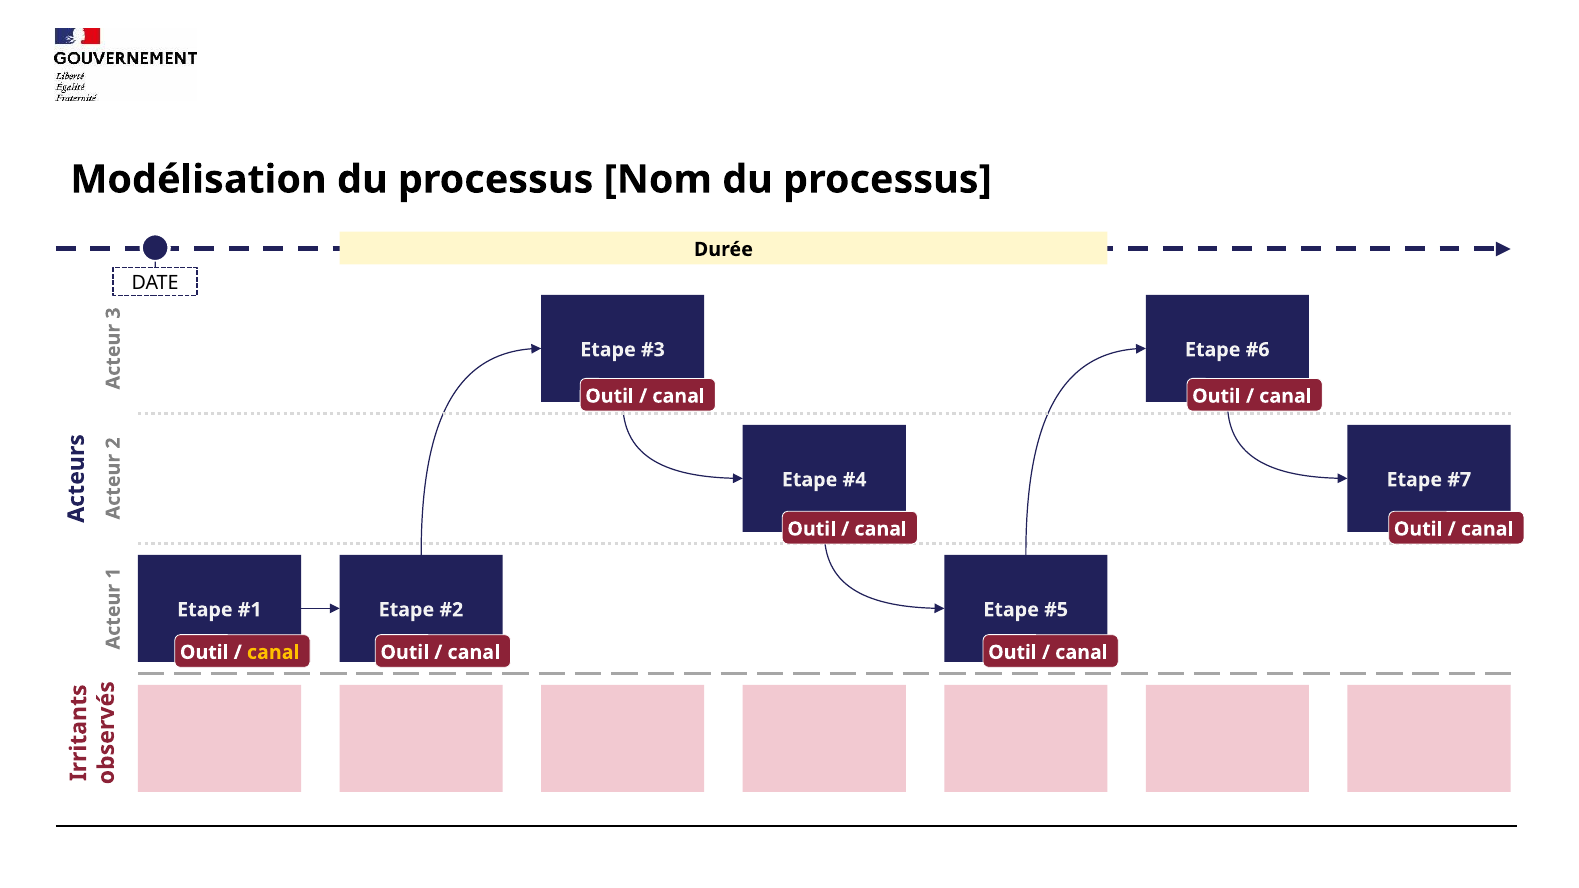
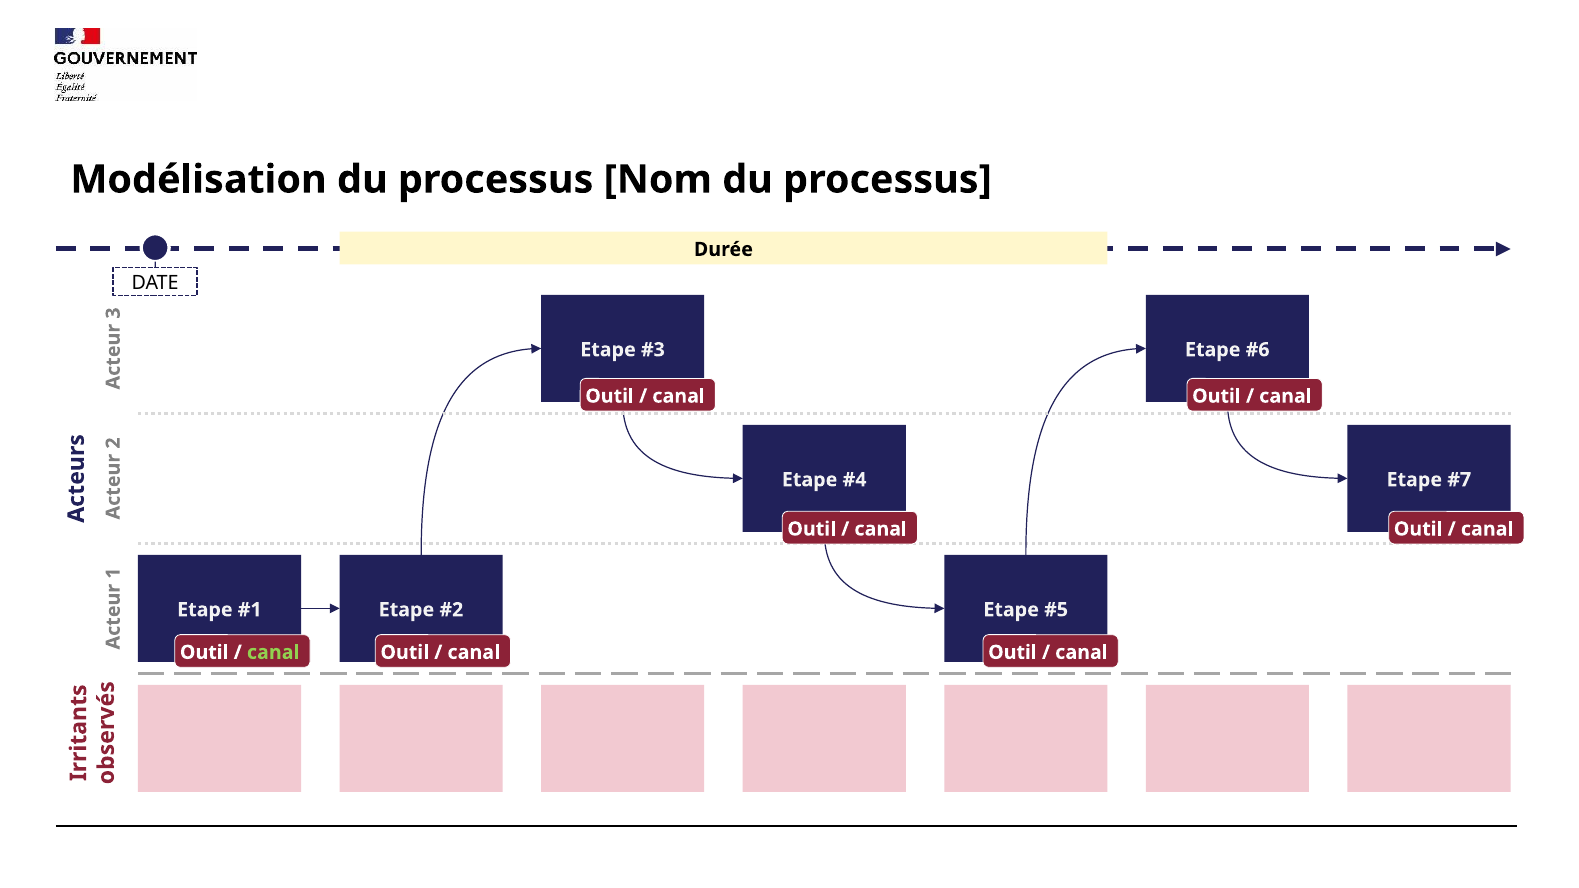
canal colour: yellow -> light green (273, 652)
